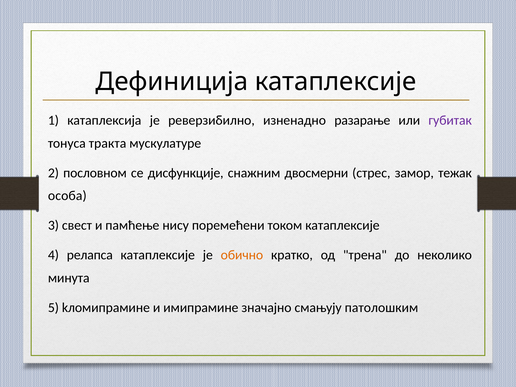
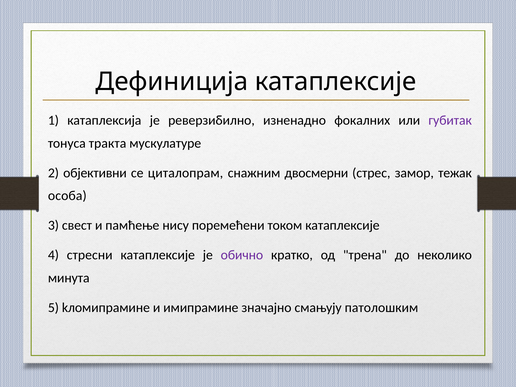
разарање: разарање -> фокалних (362, 120)
пословном: пословном -> објективни (95, 173)
дисфункциje: дисфункциje -> цитaлoпрaм (186, 173)
релапса: релапса -> стрeсни (90, 255)
обично colour: orange -> purple (242, 255)
